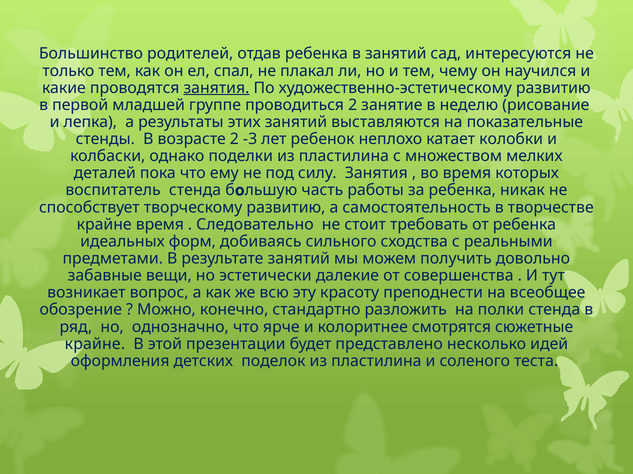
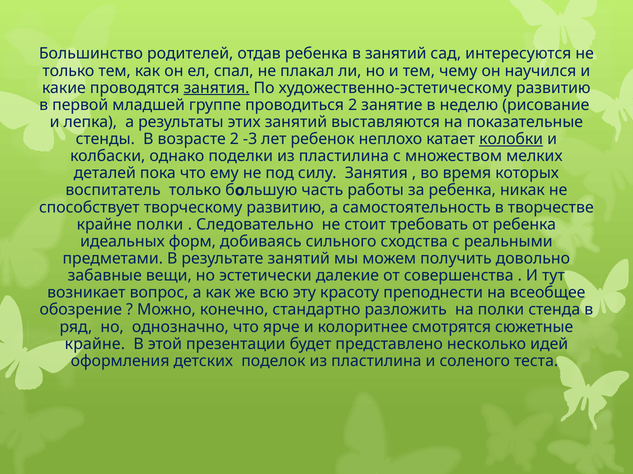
колобки underline: none -> present (511, 139)
воспитатель стенда: стенда -> только (195, 191)
крайне время: время -> полки (160, 225)
